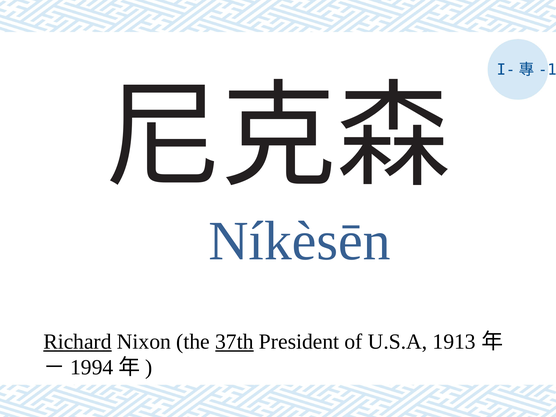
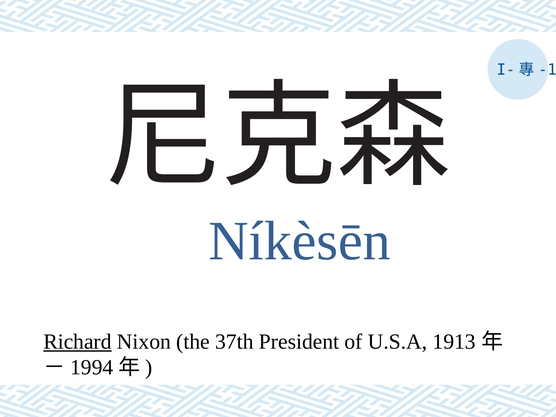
37th underline: present -> none (234, 342)
